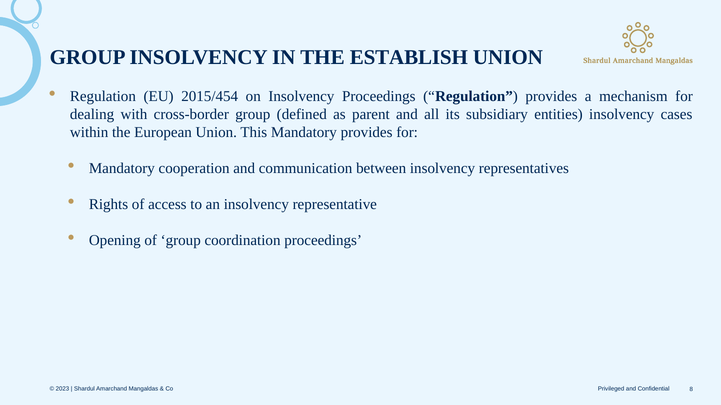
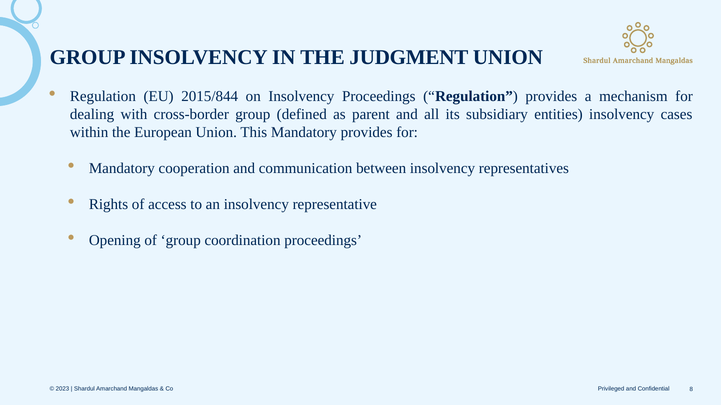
ESTABLISH: ESTABLISH -> JUDGMENT (409, 57)
2015/454: 2015/454 -> 2015/844 (210, 96)
